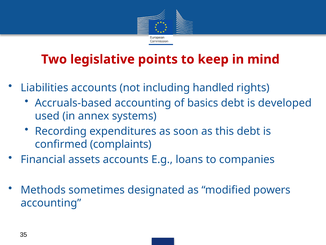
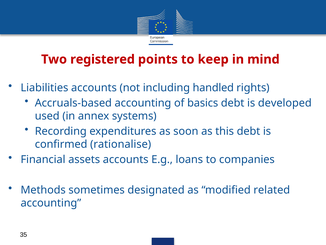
legislative: legislative -> registered (103, 59)
complaints: complaints -> rationalise (121, 144)
powers: powers -> related (272, 190)
